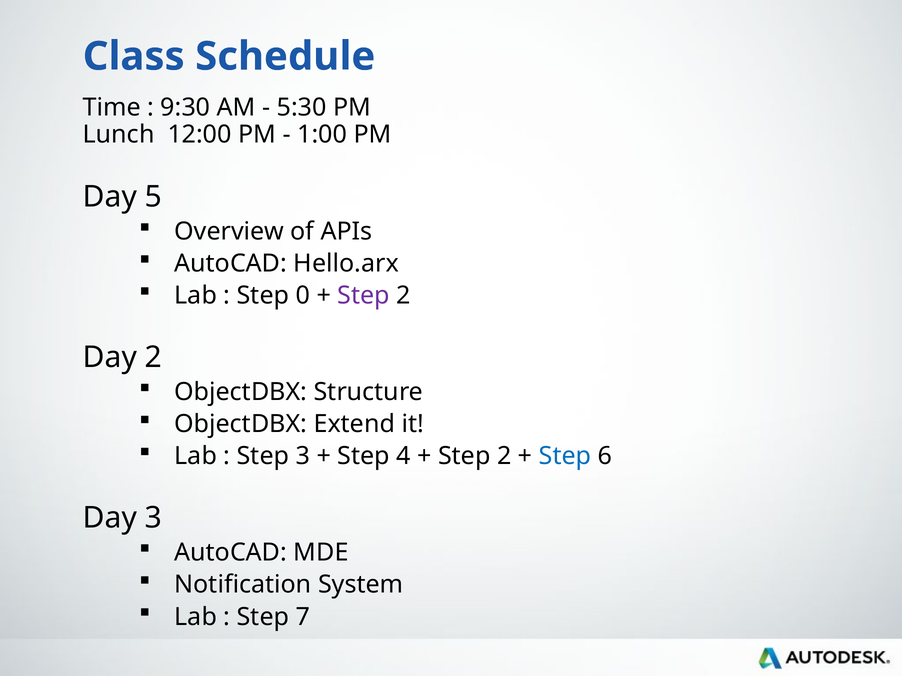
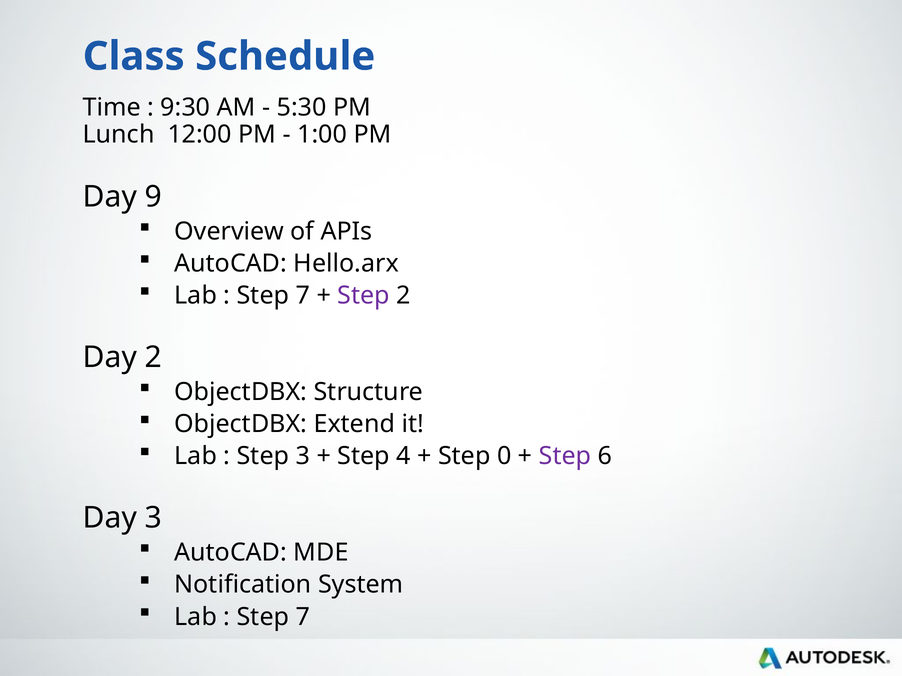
5: 5 -> 9 (153, 197)
0: 0 -> 7 (303, 296)
2: 2 -> 0 (504, 457)
Step colour: blue -> purple (565, 457)
